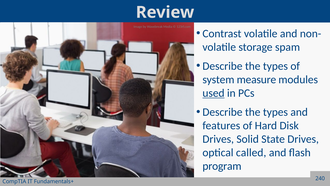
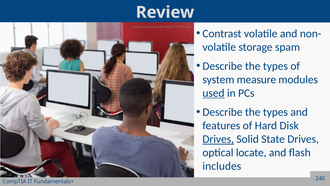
Drives underline: none -> present (218, 139)
called: called -> locate (251, 152)
program: program -> includes (222, 166)
